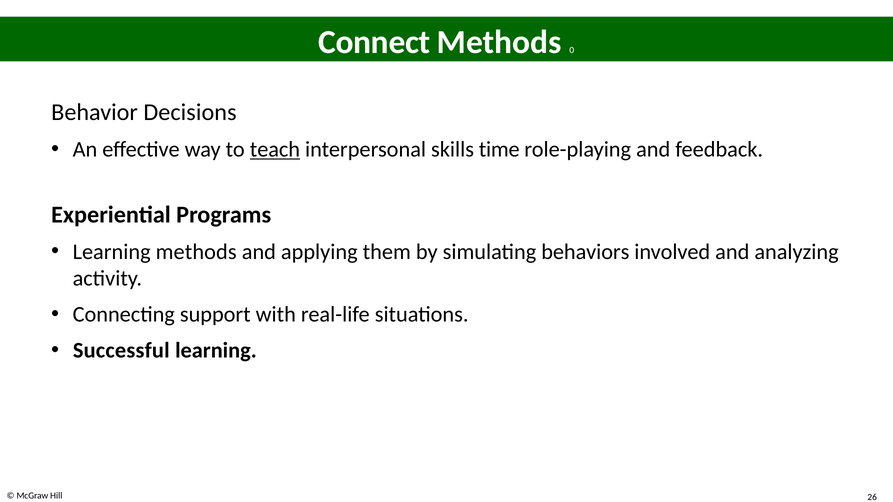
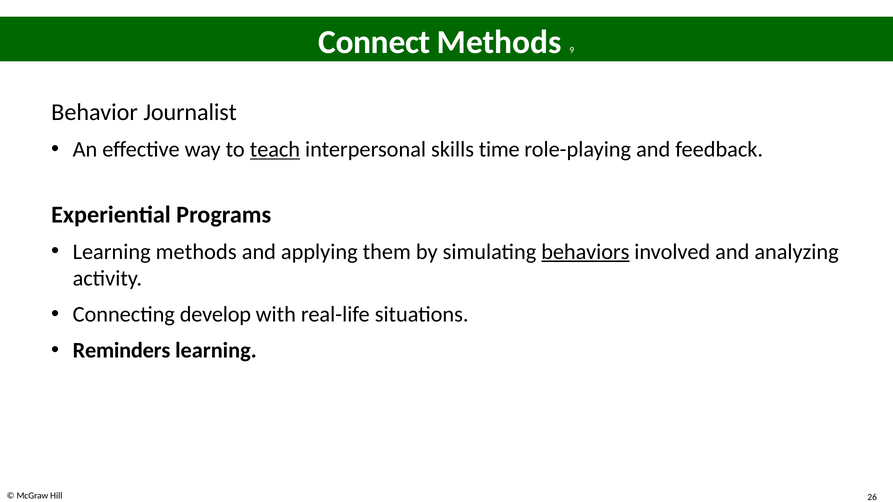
0: 0 -> 9 (572, 50)
Decisions: Decisions -> Journalist (190, 112)
behaviors underline: none -> present (585, 252)
support: support -> develop (215, 315)
Successful: Successful -> Reminders (121, 351)
